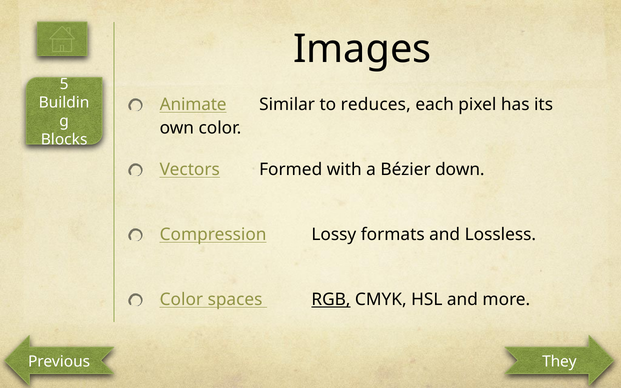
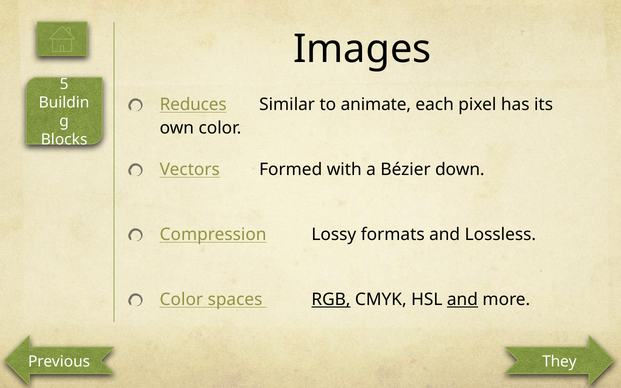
Animate: Animate -> Reduces (193, 104)
reduces: reduces -> animate (376, 104)
and underline: none -> present (462, 299)
